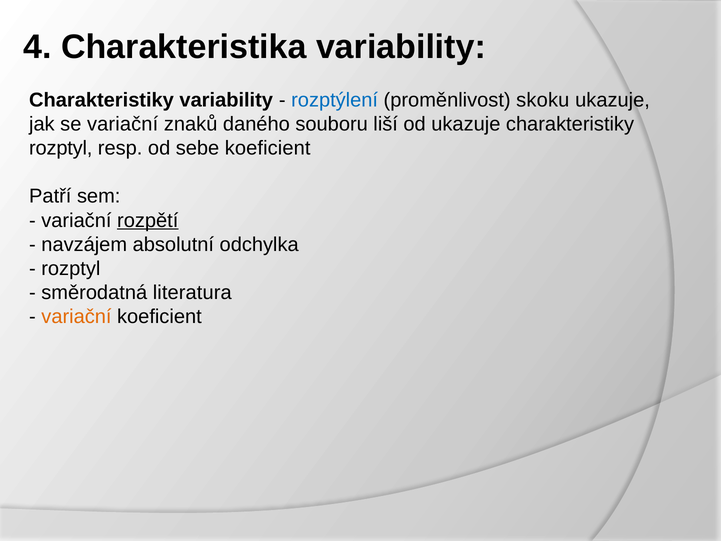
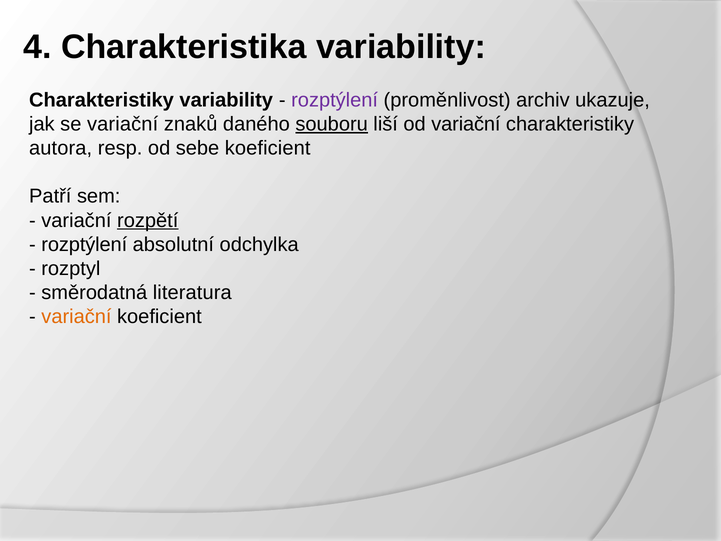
rozptýlení colour: blue -> purple (335, 100)
skoku: skoku -> archiv (543, 100)
souboru underline: none -> present (332, 124)
od ukazuje: ukazuje -> variační (466, 124)
rozptyl: rozptyl -> autora (61, 148)
navzájem: navzájem -> rozptýlení (84, 244)
